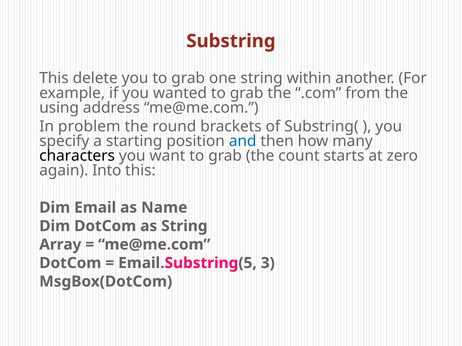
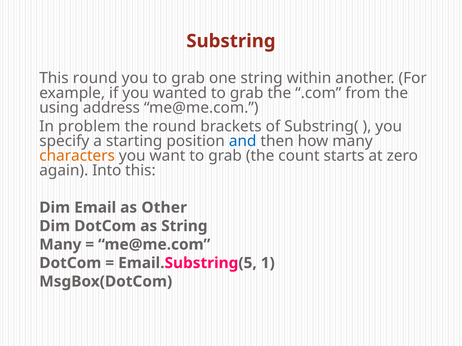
This delete: delete -> round (95, 78)
characters colour: black -> orange (77, 156)
Name: Name -> Other (164, 208)
Array: Array -> Many (60, 245)
3: 3 -> 1 (268, 263)
